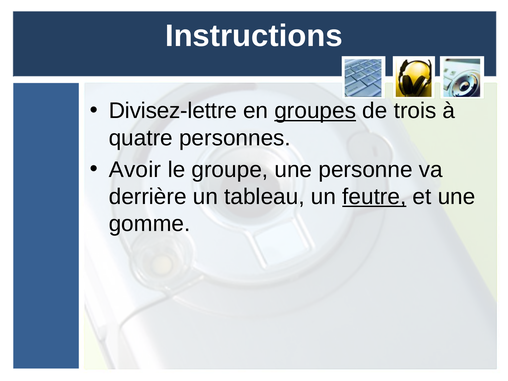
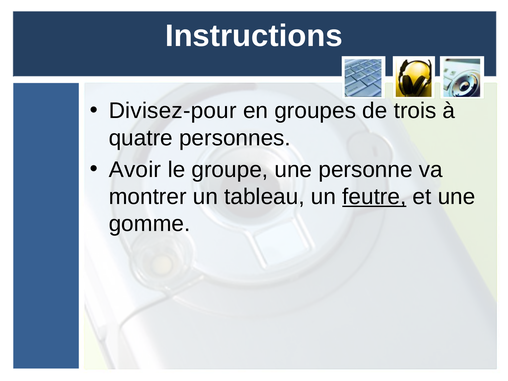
Divisez-lettre: Divisez-lettre -> Divisez-pour (173, 111)
groupes underline: present -> none (315, 111)
derrière: derrière -> montrer (148, 197)
